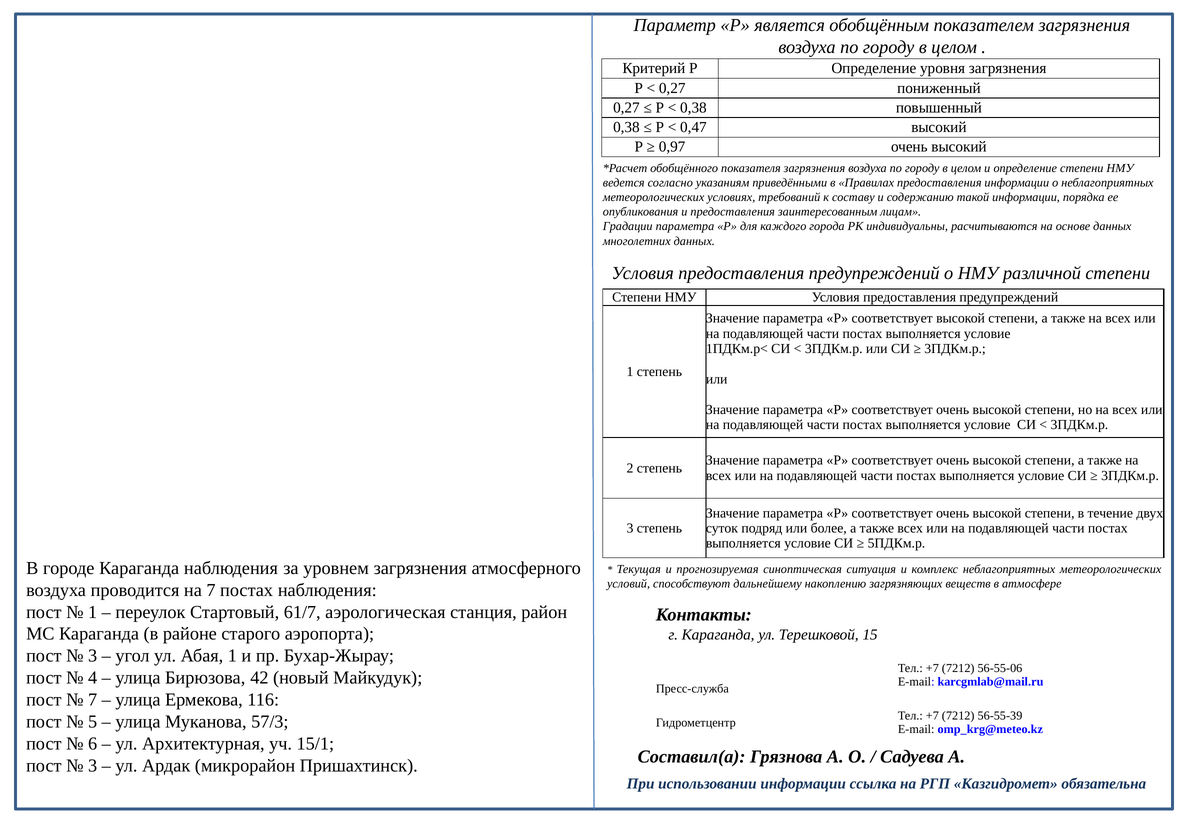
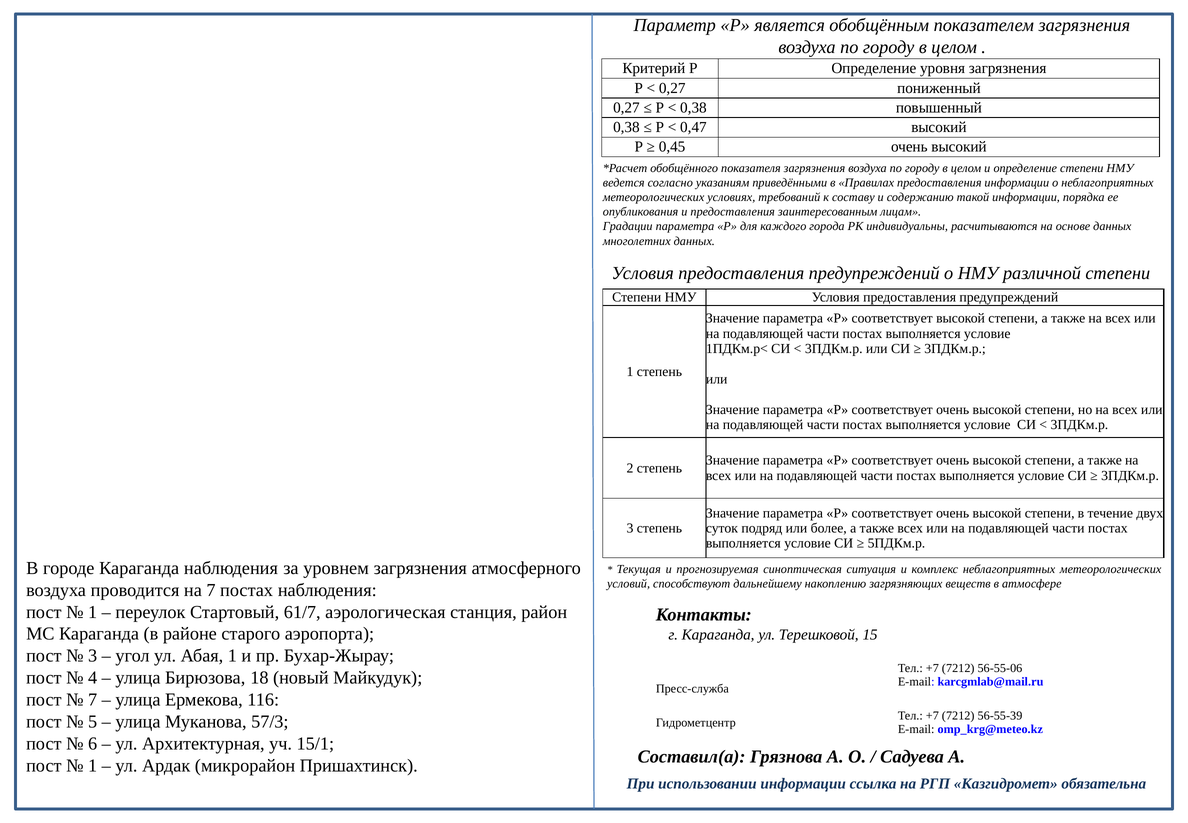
0,97: 0,97 -> 0,45 (672, 147)
42: 42 -> 18 (259, 677)
3: 3 -> 1 (93, 765)
